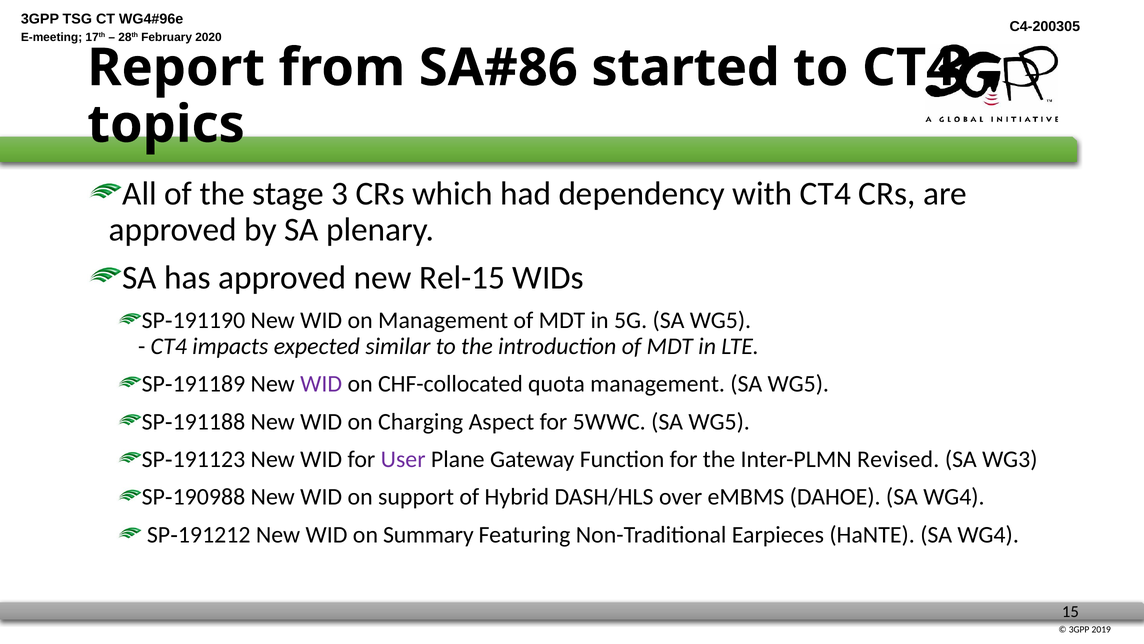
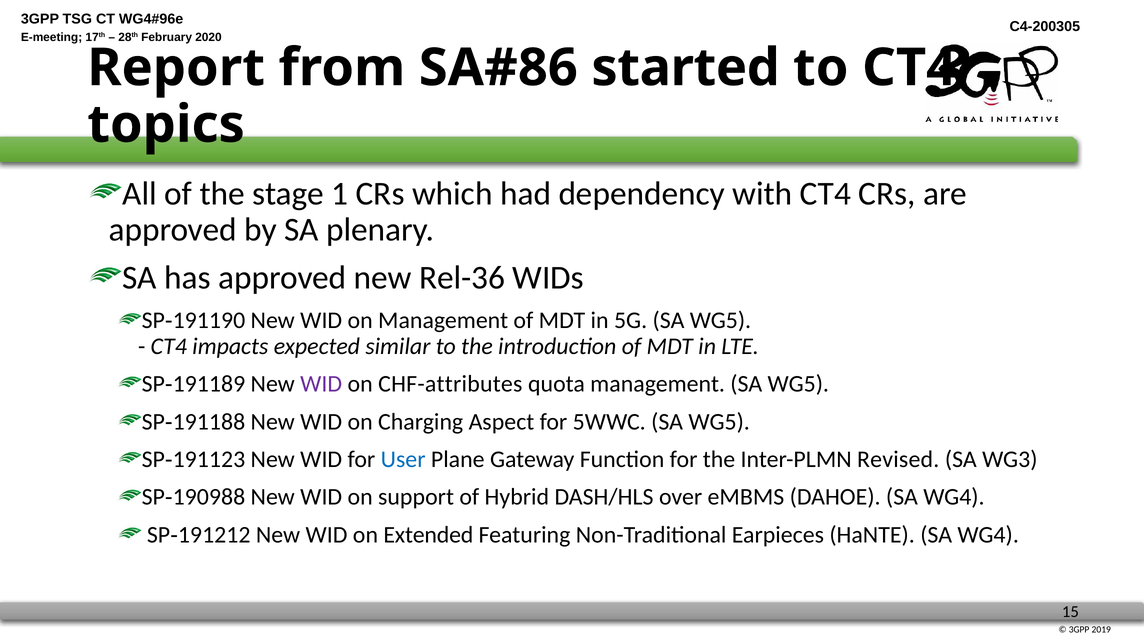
3: 3 -> 1 (340, 193)
Rel-15: Rel-15 -> Rel-36 (462, 277)
CHF-collocated: CHF-collocated -> CHF-attributes (450, 384)
User colour: purple -> blue (403, 459)
Summary: Summary -> Extended (428, 534)
